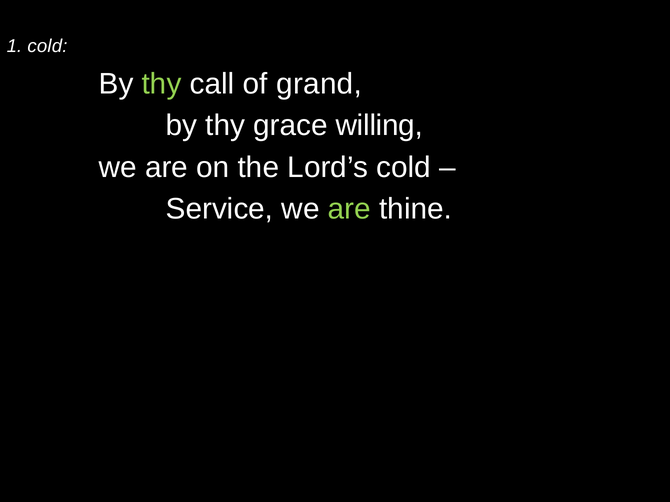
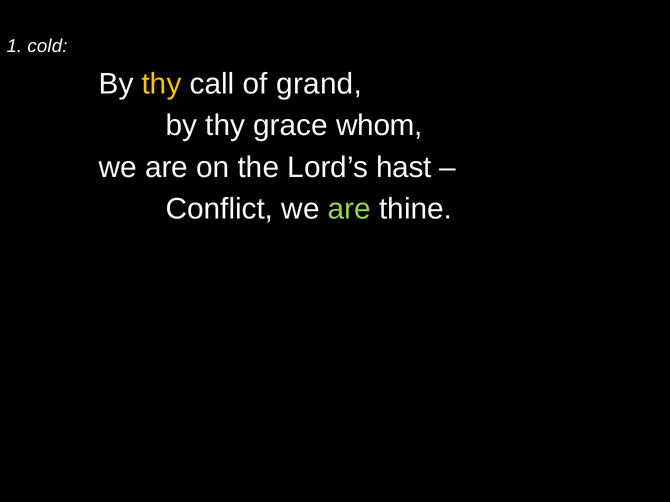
thy colour: light green -> yellow (162, 84)
willing: willing -> whom (379, 126)
Lord’s cold: cold -> hast (404, 167)
Service: Service -> Conflict (219, 209)
